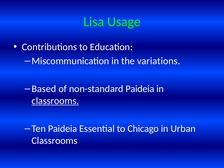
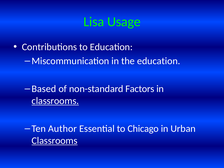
the variations: variations -> education (159, 61)
non-standard Paideia: Paideia -> Factors (140, 89)
Ten Paideia: Paideia -> Author (62, 129)
Classrooms underline: none -> present (55, 141)
